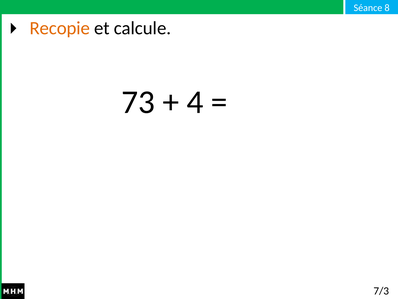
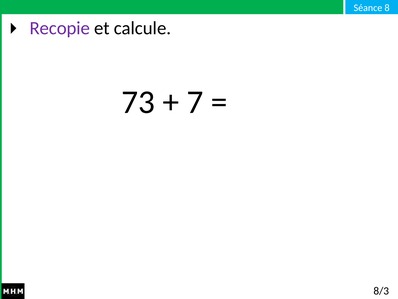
Recopie colour: orange -> purple (60, 28)
4: 4 -> 7 (195, 102)
7/3: 7/3 -> 8/3 (381, 290)
